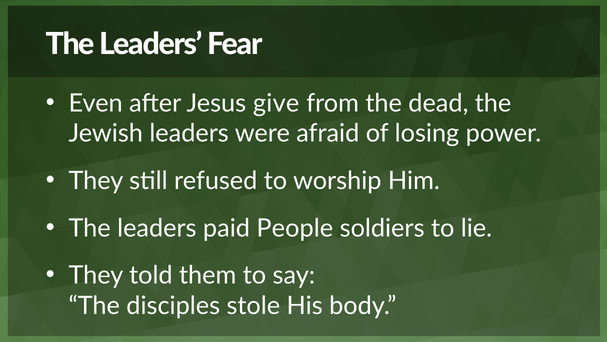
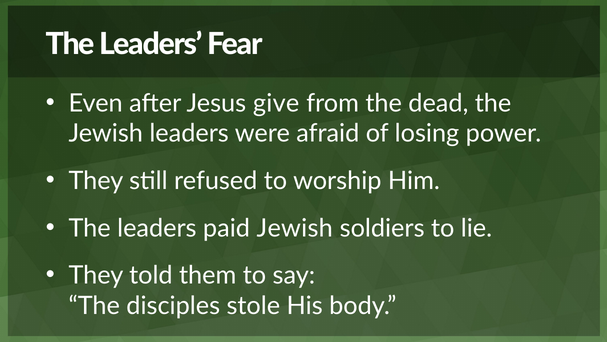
paid People: People -> Jewish (295, 228)
